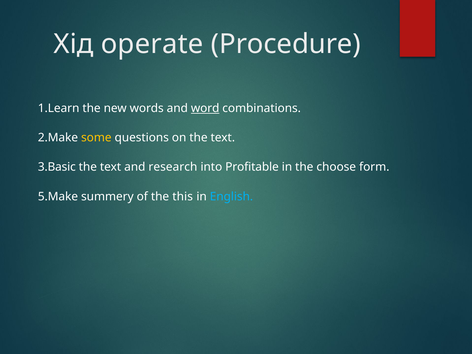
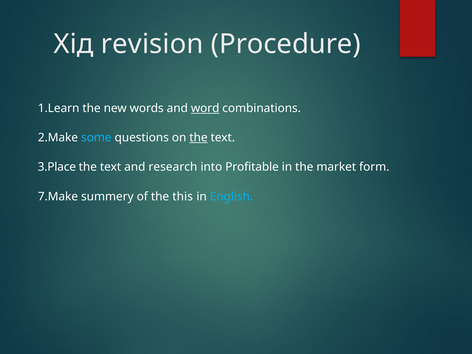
operate: operate -> revision (152, 44)
some colour: yellow -> light blue (96, 138)
the underline: none -> present (198, 138)
3.Basic: 3.Basic -> 3.Place (57, 167)
choose: choose -> market (336, 167)
5.Make: 5.Make -> 7.Make (58, 196)
